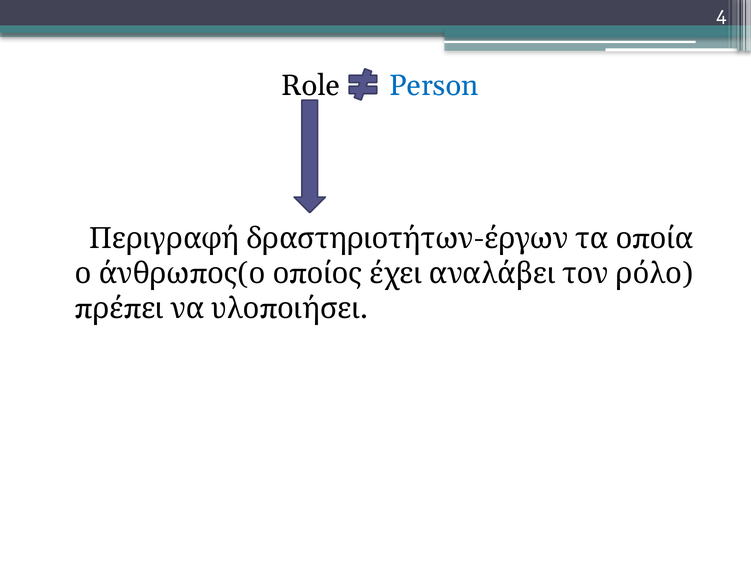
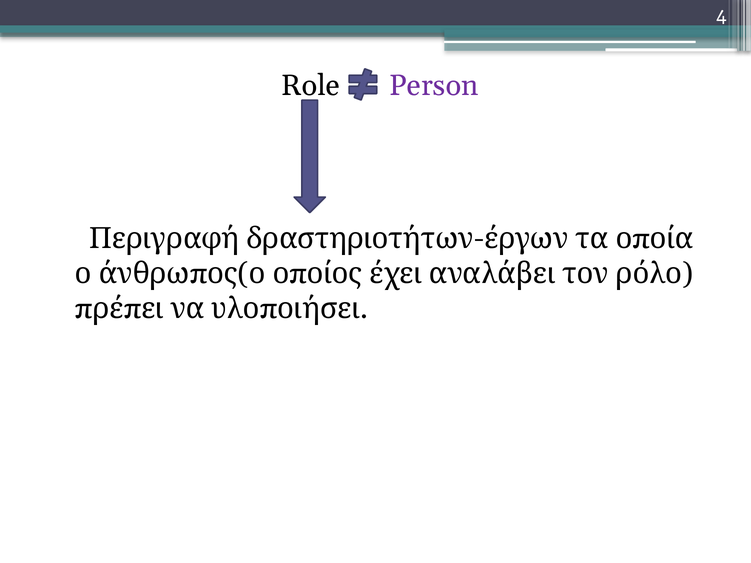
Person colour: blue -> purple (434, 86)
